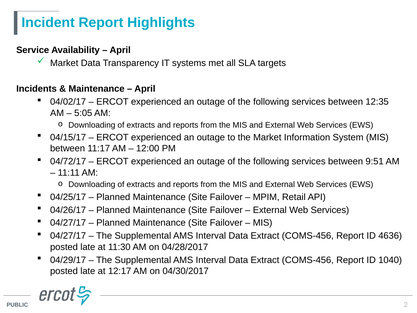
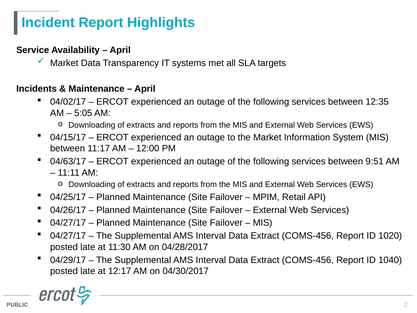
04/72/17: 04/72/17 -> 04/63/17 (68, 161)
4636: 4636 -> 1020 (390, 236)
